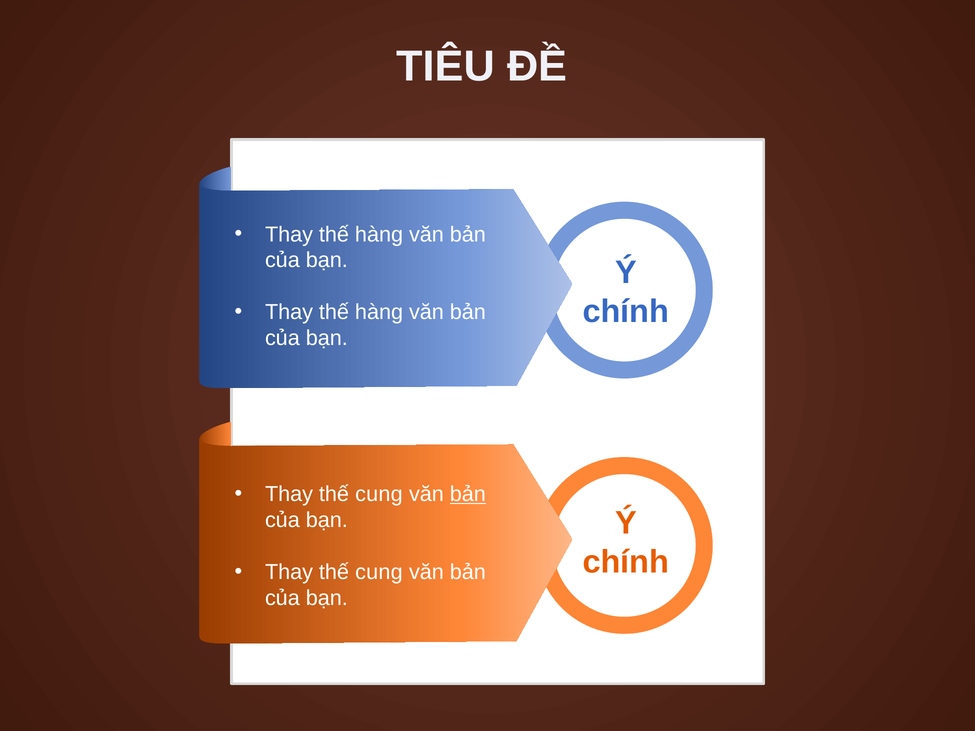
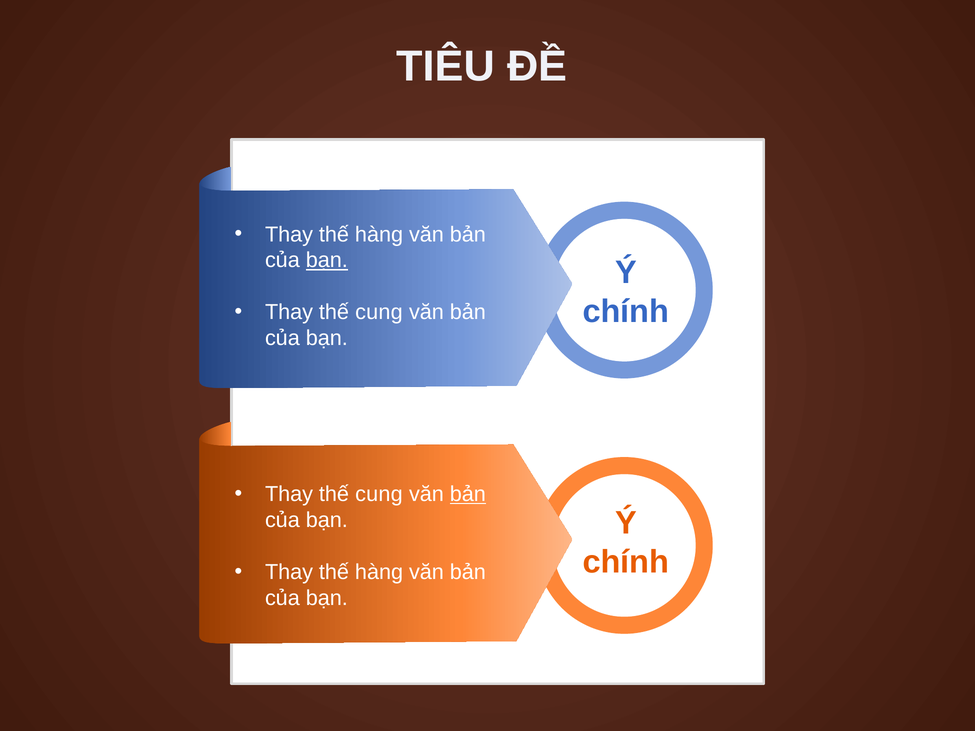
bạn underline: none -> present (327, 260)
hàng: hàng -> cung (379, 312)
cung: cung -> hàng (379, 572)
